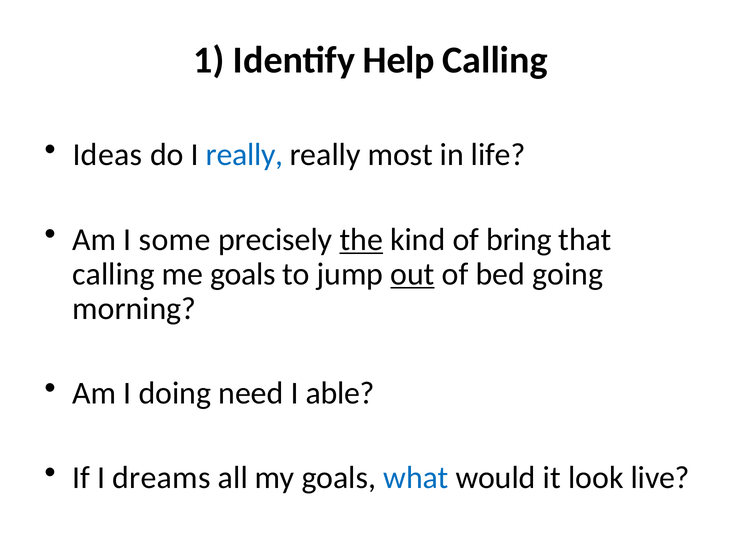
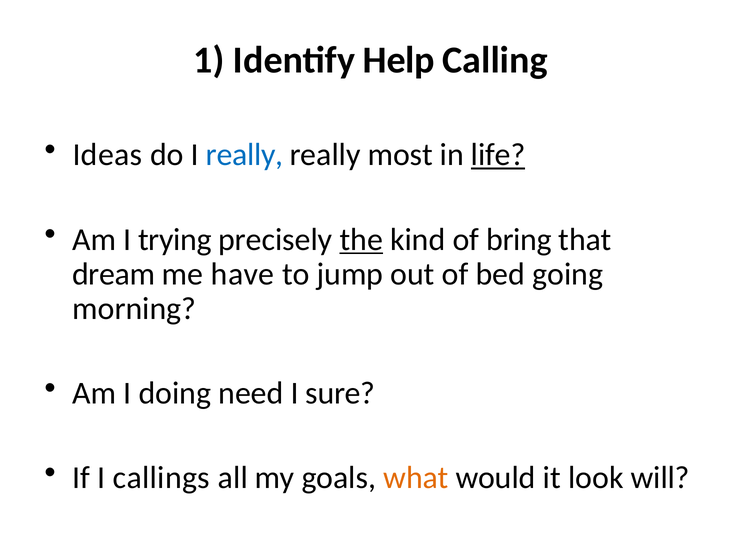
life underline: none -> present (498, 155)
some: some -> trying (175, 239)
calling: calling -> dream (114, 274)
me goals: goals -> have (243, 274)
out underline: present -> none (413, 274)
able: able -> sure (340, 393)
dreams: dreams -> callings (161, 478)
what colour: blue -> orange (416, 478)
live: live -> will (660, 478)
